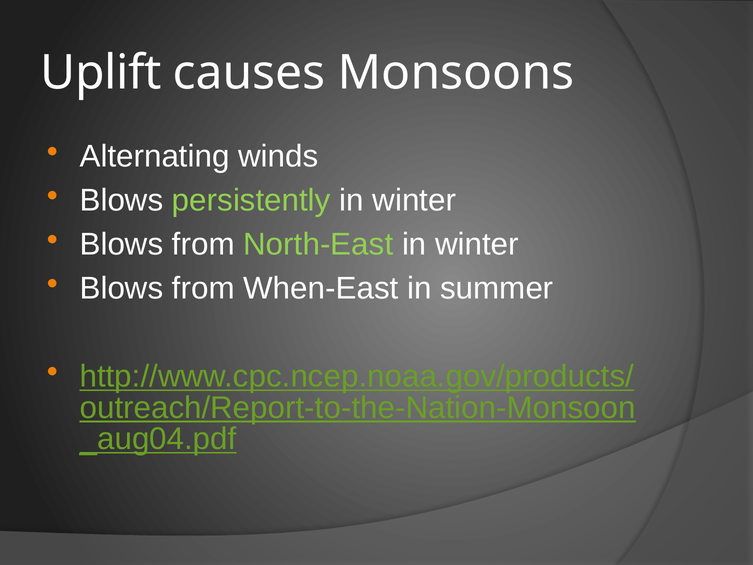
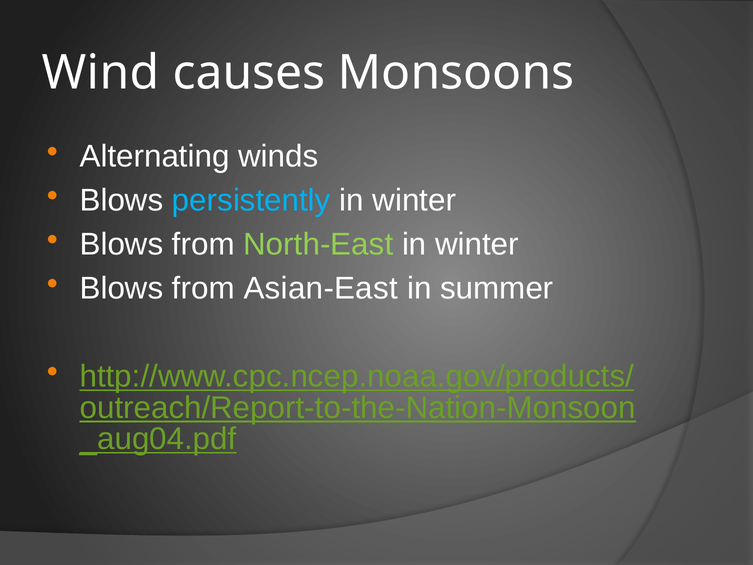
Uplift: Uplift -> Wind (101, 73)
persistently colour: light green -> light blue (251, 200)
When-East: When-East -> Asian-East (321, 288)
